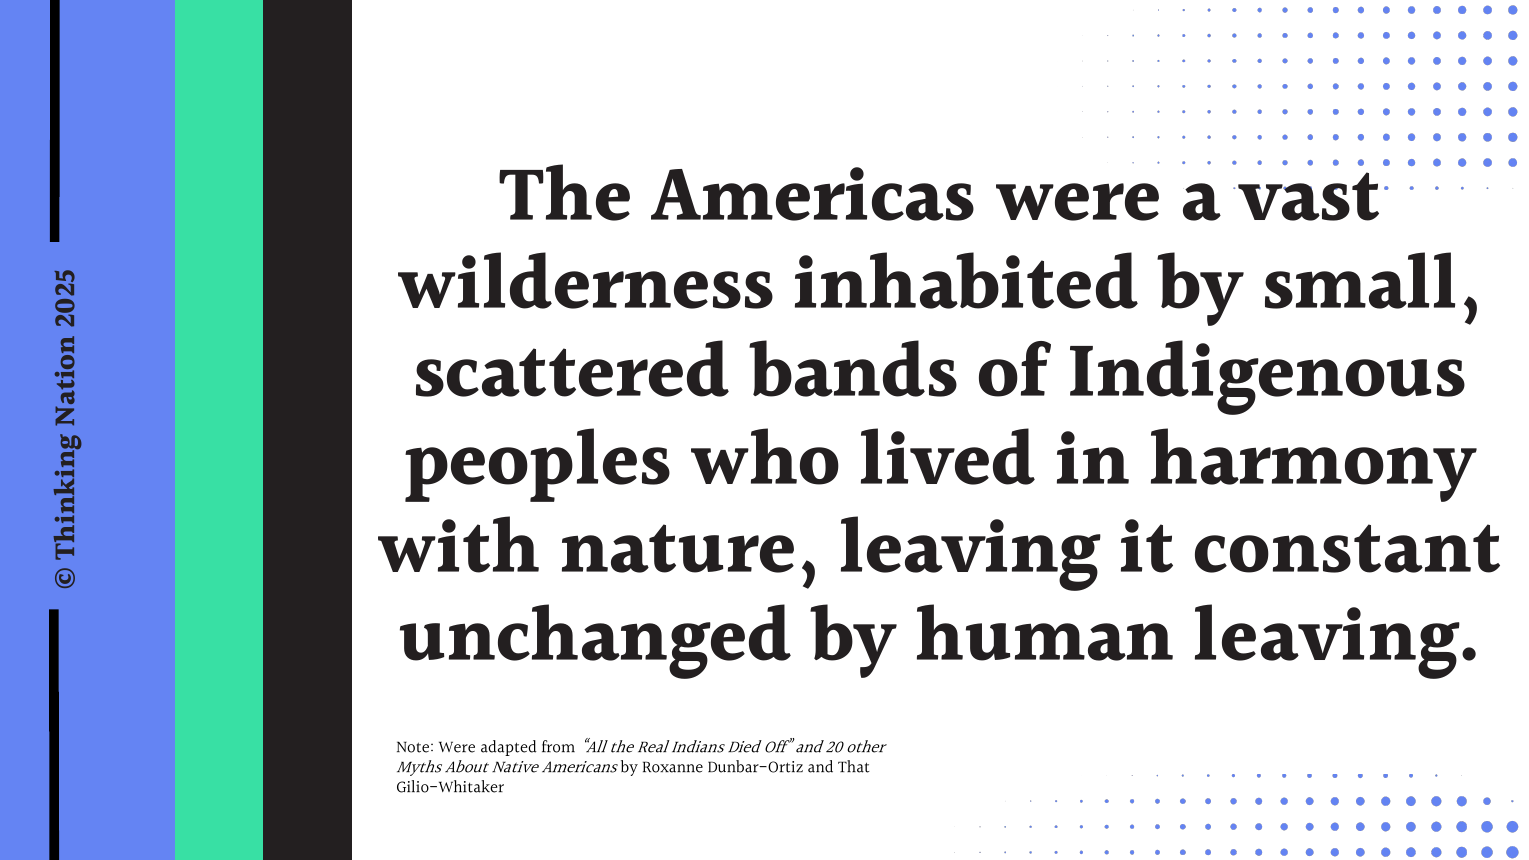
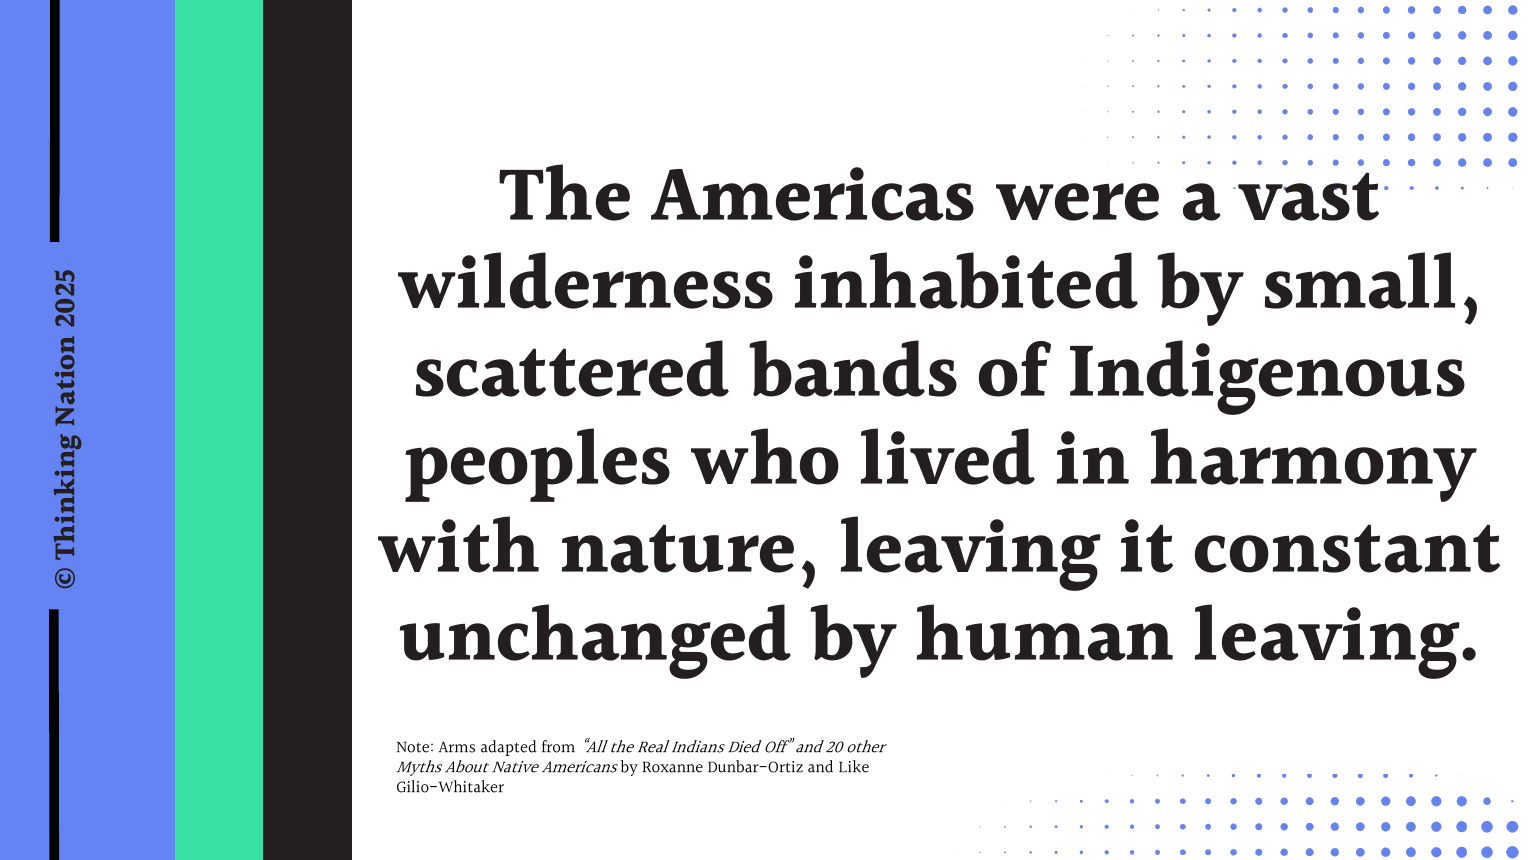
Note Were: Were -> Arms (457, 747)
That: That -> Like (854, 768)
